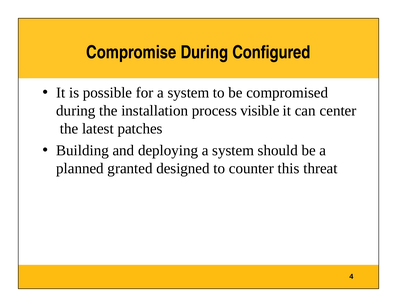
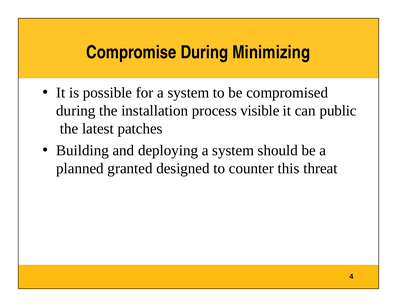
Configured: Configured -> Minimizing (271, 52)
center: center -> public (338, 111)
